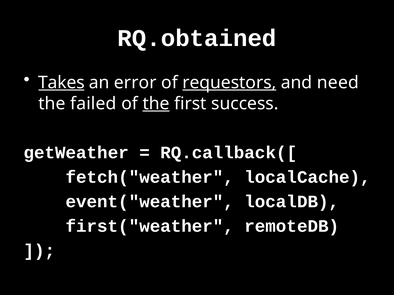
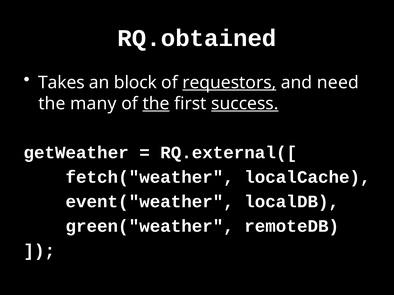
Takes underline: present -> none (61, 83)
error: error -> block (135, 83)
failed: failed -> many (93, 104)
success underline: none -> present (245, 104)
RQ.callback([: RQ.callback([ -> RQ.external([ (229, 153)
first("weather: first("weather -> green("weather (150, 226)
